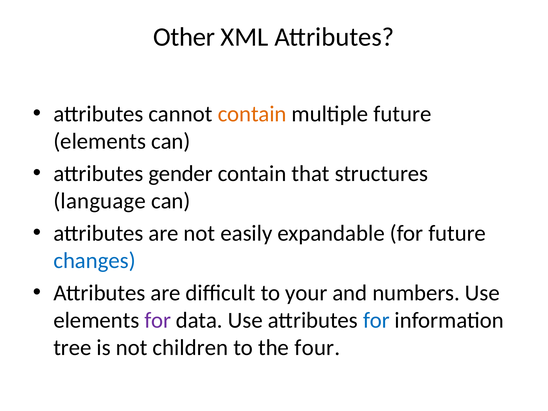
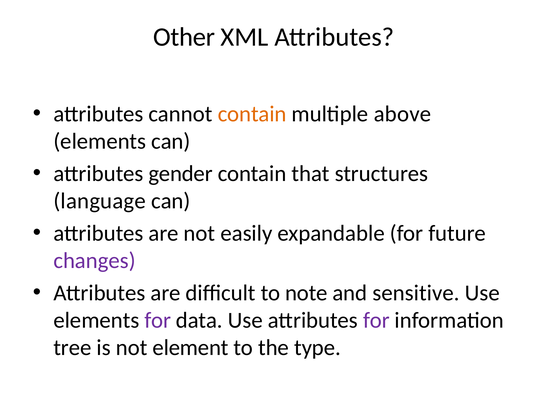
multiple future: future -> above (402, 114)
changes colour: blue -> purple (95, 261)
your: your -> note (306, 293)
numbers: numbers -> sensitive (416, 293)
for colour: blue -> purple (376, 320)
children: children -> element (191, 348)
four: four -> type (318, 348)
